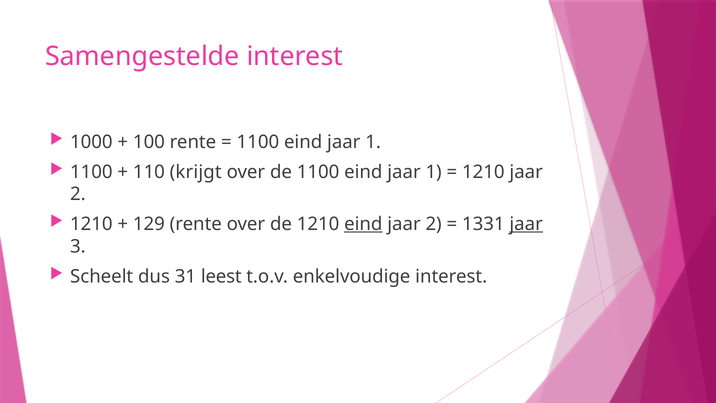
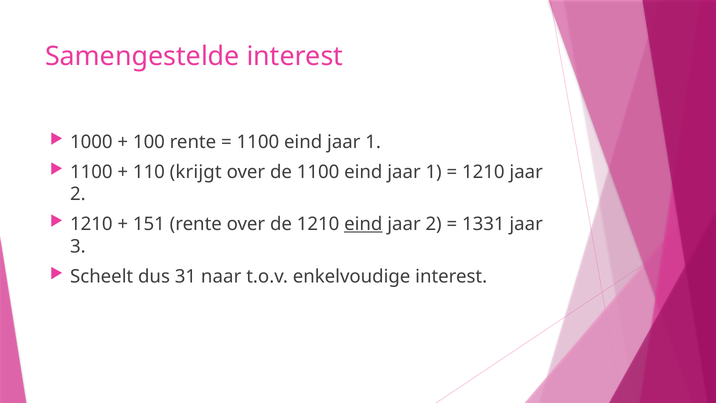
129: 129 -> 151 (149, 224)
jaar underline: present -> none (526, 224)
leest: leest -> naar (221, 276)
